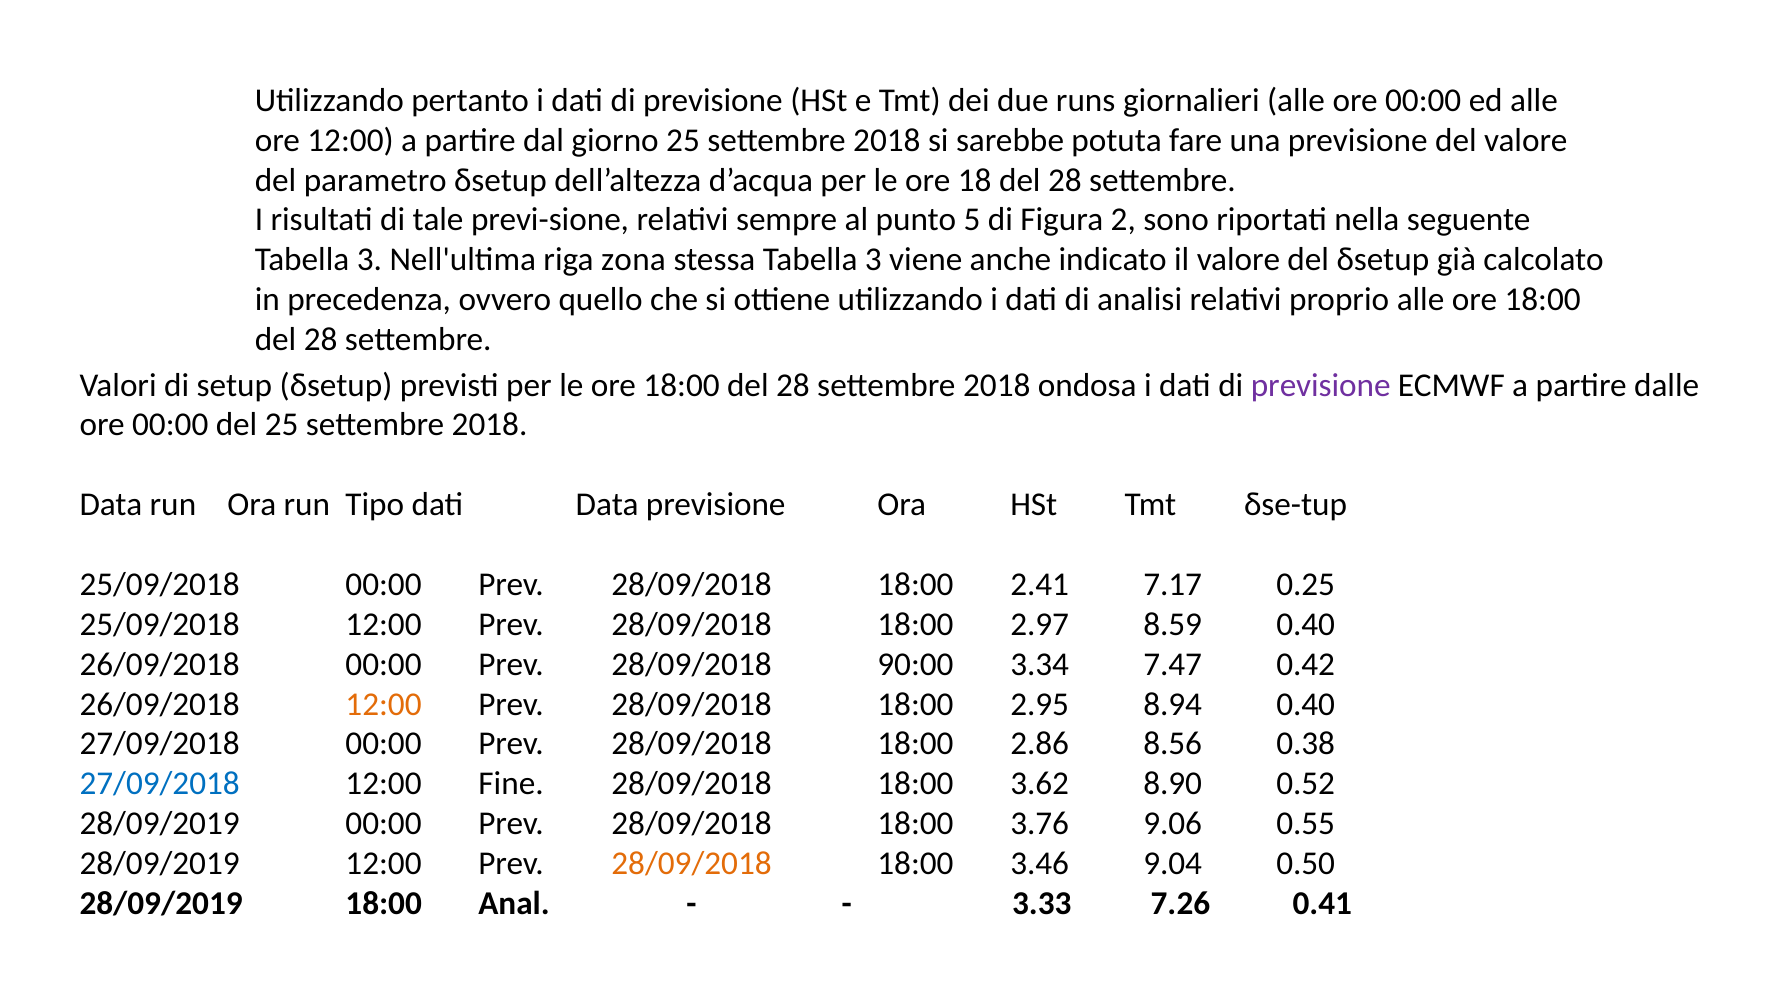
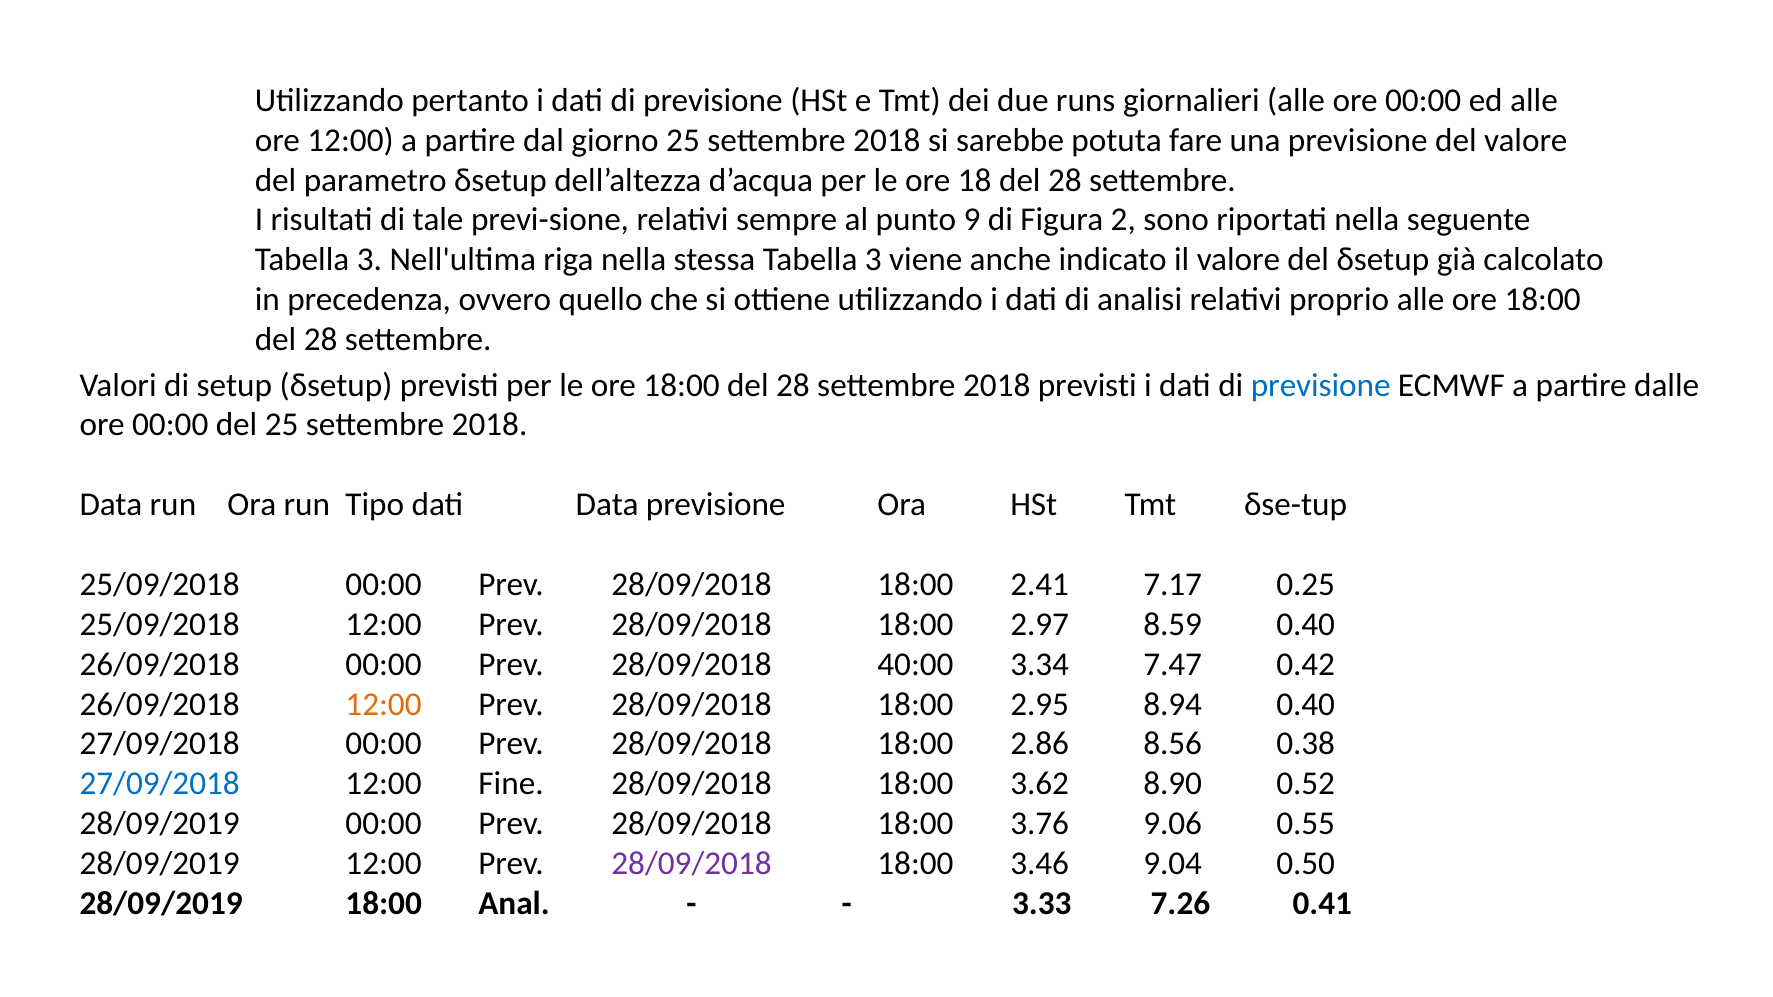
5: 5 -> 9 (972, 220)
riga zona: zona -> nella (634, 260)
2018 ondosa: ondosa -> previsti (1087, 385)
previsione colour: purple -> blue (1321, 385)
90:00: 90:00 -> 40:00 (915, 664)
28/09/2018 colour: orange -> purple (692, 864)
